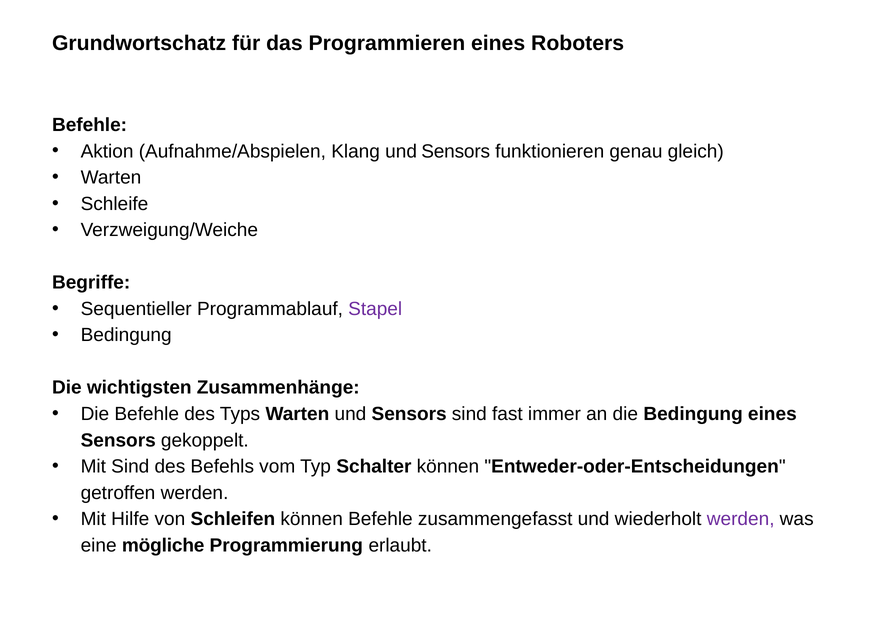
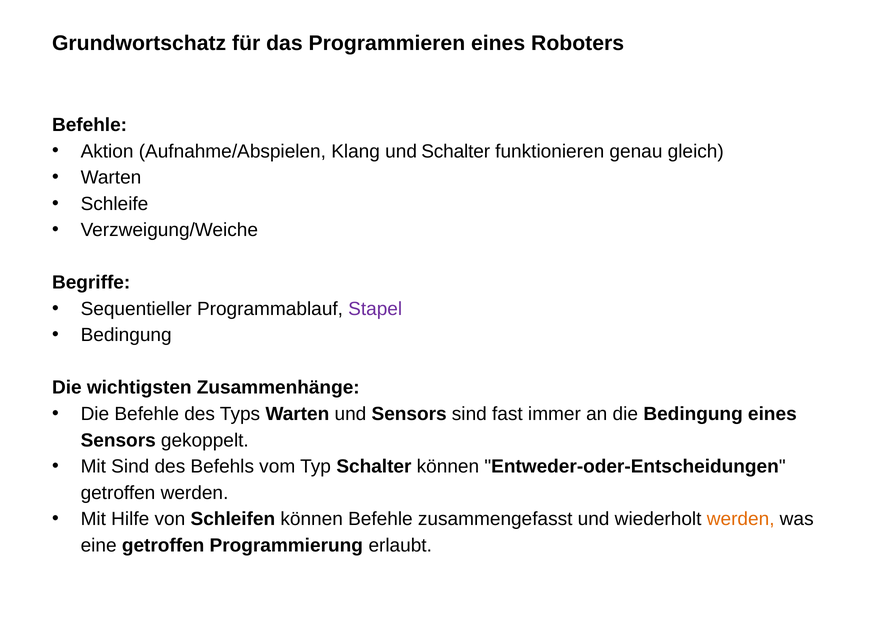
Klang und Sensors: Sensors -> Schalter (456, 151)
werden colour: purple -> orange (741, 519)
eine mögliche: mögliche -> getroffen (163, 545)
